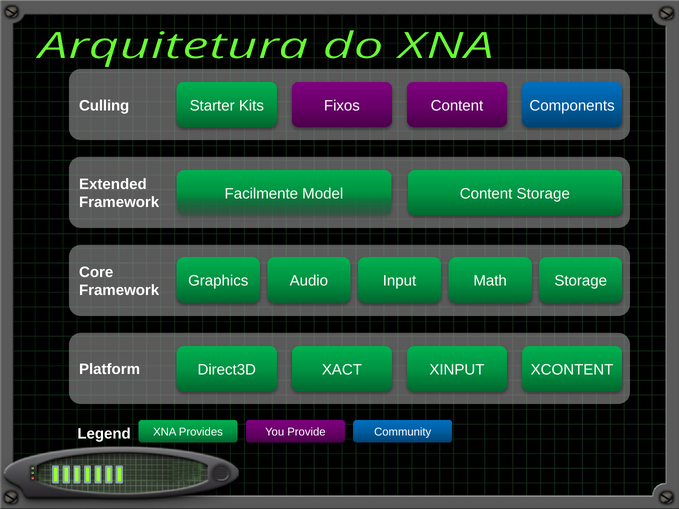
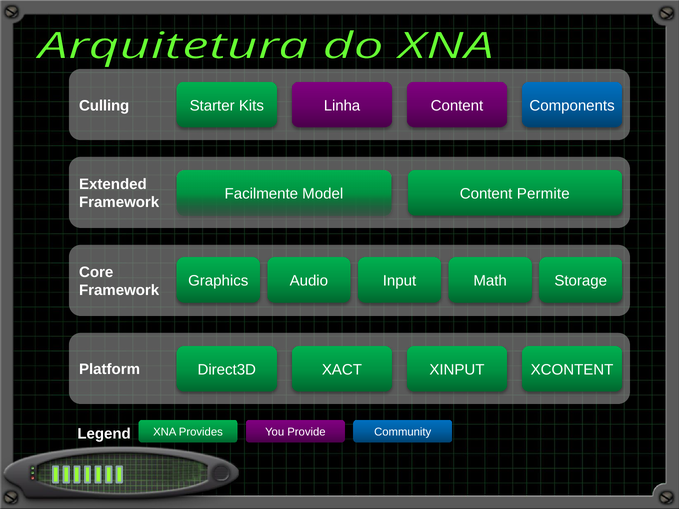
Fixos: Fixos -> Linha (342, 106)
Content Storage: Storage -> Permite (543, 194)
